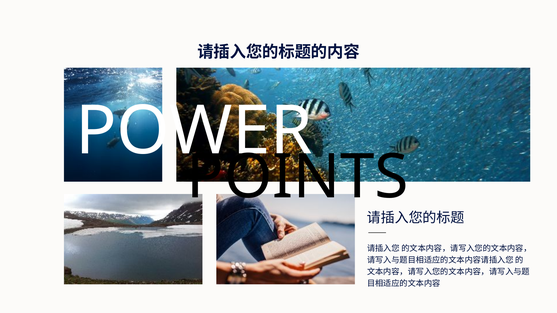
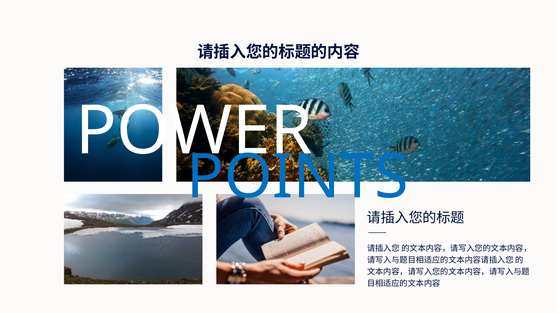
POINTS colour: black -> blue (298, 177)
